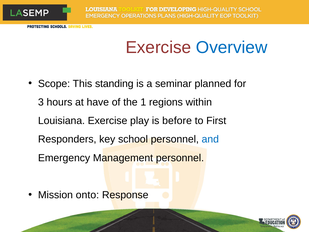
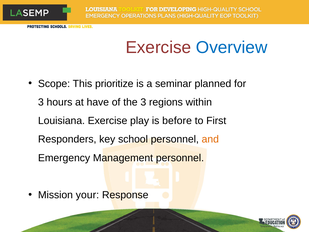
standing: standing -> prioritize (114, 84)
the 1: 1 -> 3 (143, 102)
and colour: blue -> orange (210, 139)
onto: onto -> your (87, 195)
